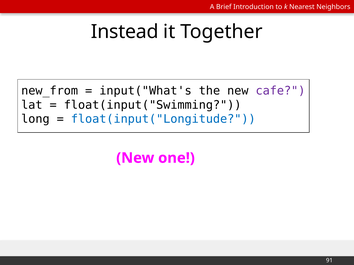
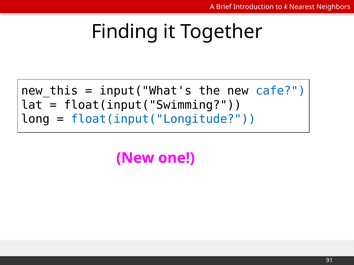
Instead: Instead -> Finding (125, 32)
new_from: new_from -> new_this (50, 91)
cafe colour: purple -> blue (280, 91)
